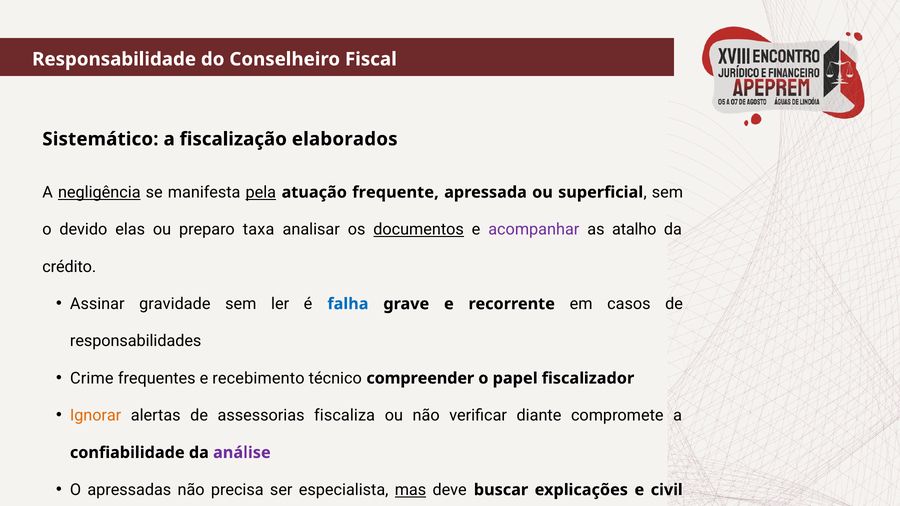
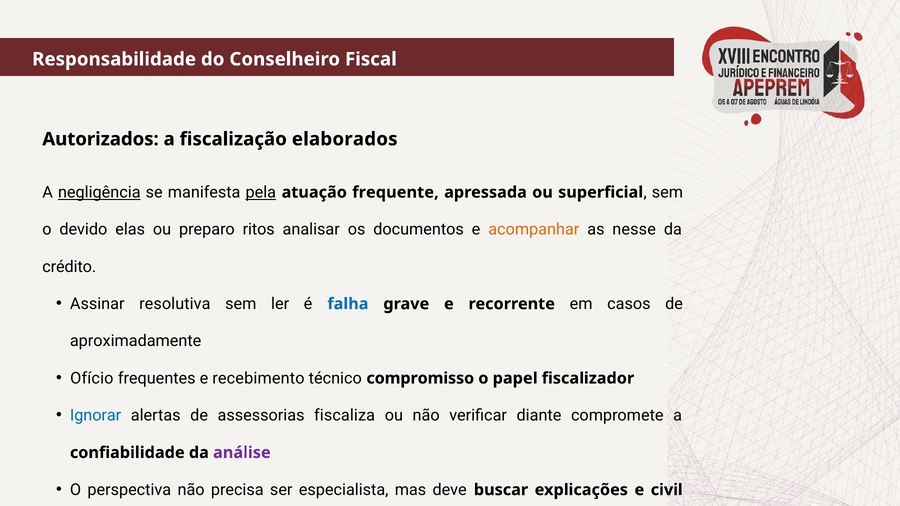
Sistemático: Sistemático -> Autorizados (101, 139)
taxa: taxa -> ritos (259, 230)
documentos underline: present -> none (419, 230)
acompanhar colour: purple -> orange (534, 230)
atalho: atalho -> nesse (634, 230)
gravidade: gravidade -> resolutiva (175, 304)
responsabilidades: responsabilidades -> aproximadamente (136, 341)
Crime: Crime -> Ofício (92, 378)
compreender: compreender -> compromisso (420, 378)
Ignorar colour: orange -> blue (96, 416)
apressadas: apressadas -> perspectiva (129, 490)
mas underline: present -> none (410, 490)
